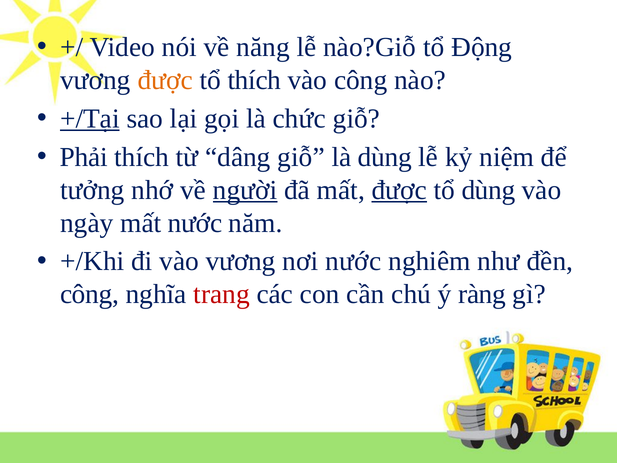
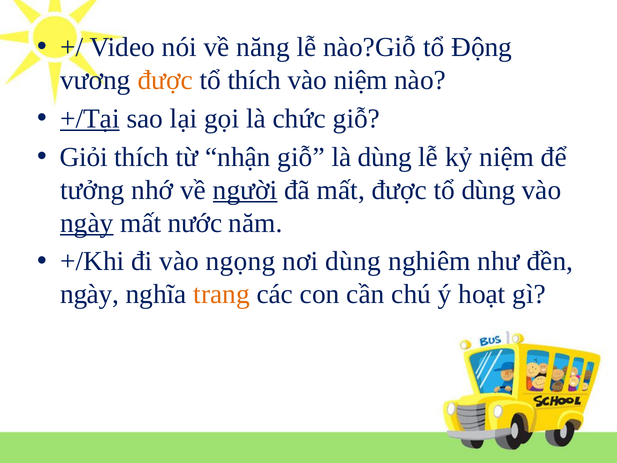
vào công: công -> niệm (361, 80)
Phải: Phải -> Giỏi (84, 157)
dâng: dâng -> nhận (238, 157)
được underline: present -> none (399, 190)
ngày underline: none -> present (87, 223)
vào vương: vương -> ngọng (241, 261)
nơi nước: nước -> dùng (353, 261)
công: công -> ngày (90, 294)
trang colour: red -> orange (222, 294)
ràng: ràng -> hoạt (482, 294)
